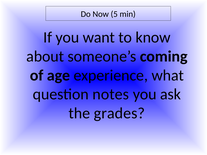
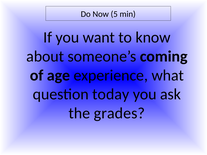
notes: notes -> today (111, 94)
